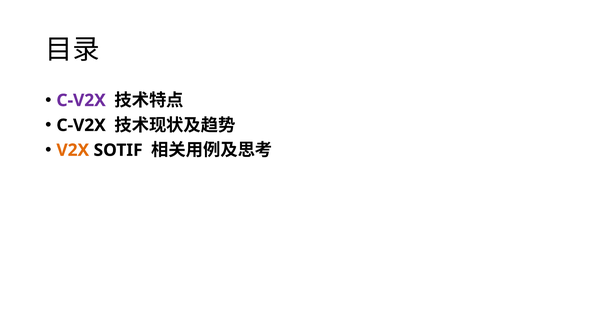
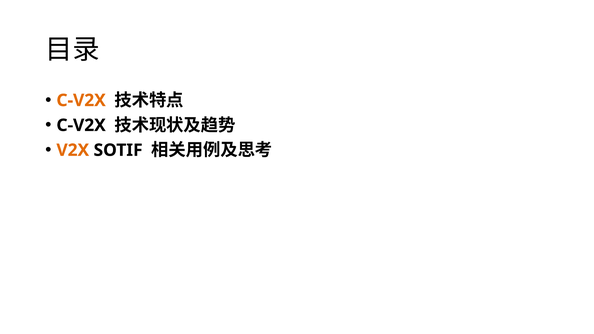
C-V2X colour: purple -> orange (81, 100)
